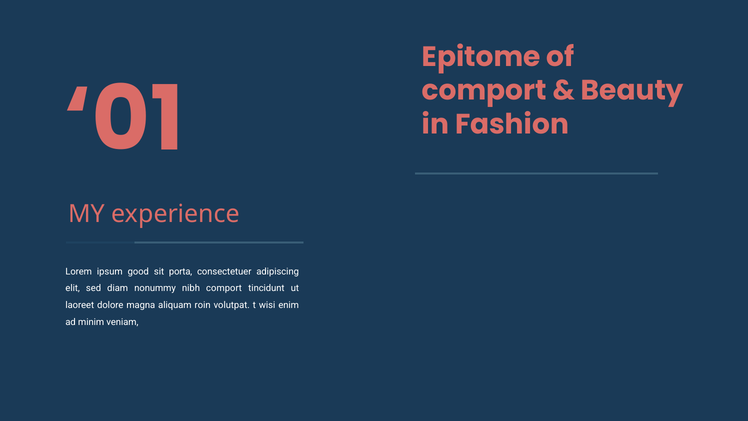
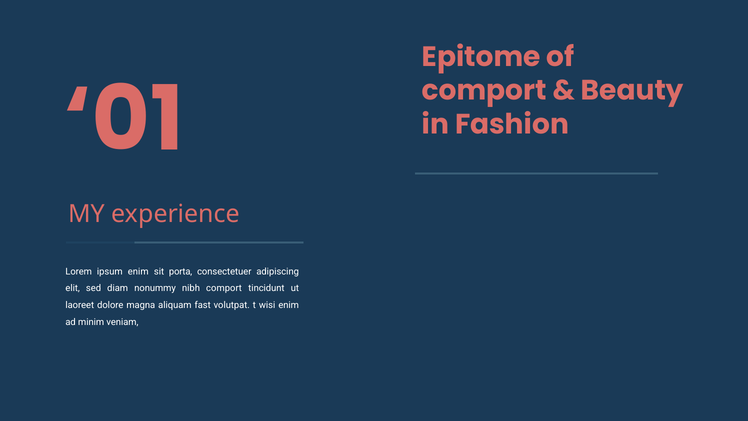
ipsum good: good -> enim (138, 271)
roin: roin -> fast (203, 305)
